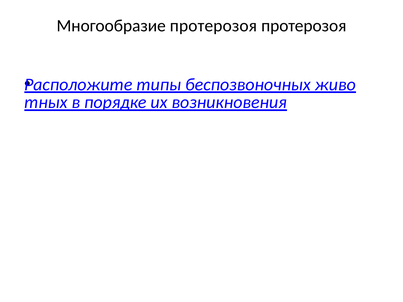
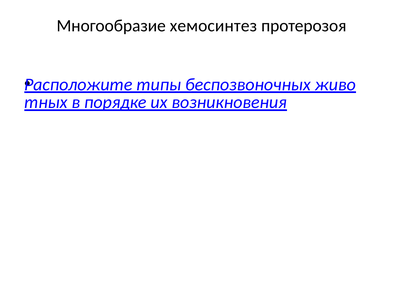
Многообразие протерозоя: протерозоя -> хемосинтез (213, 26)
